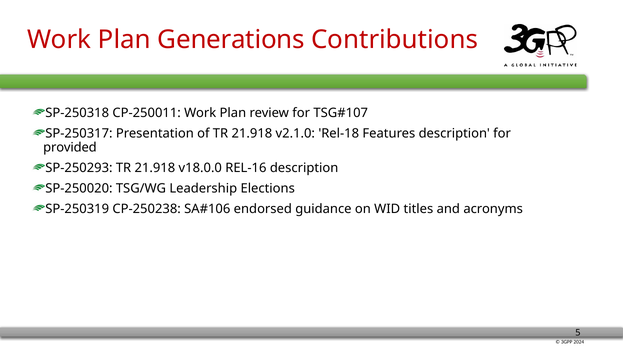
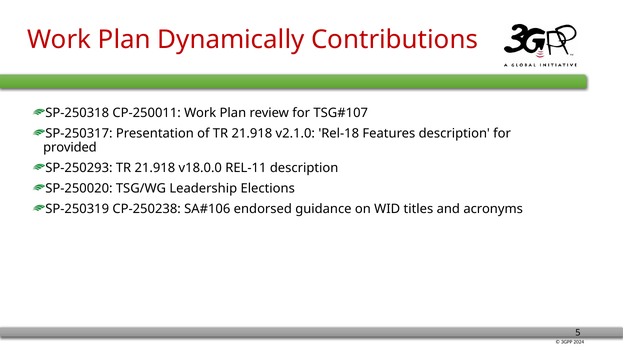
Generations: Generations -> Dynamically (231, 40)
REL-16: REL-16 -> REL-11 (246, 168)
